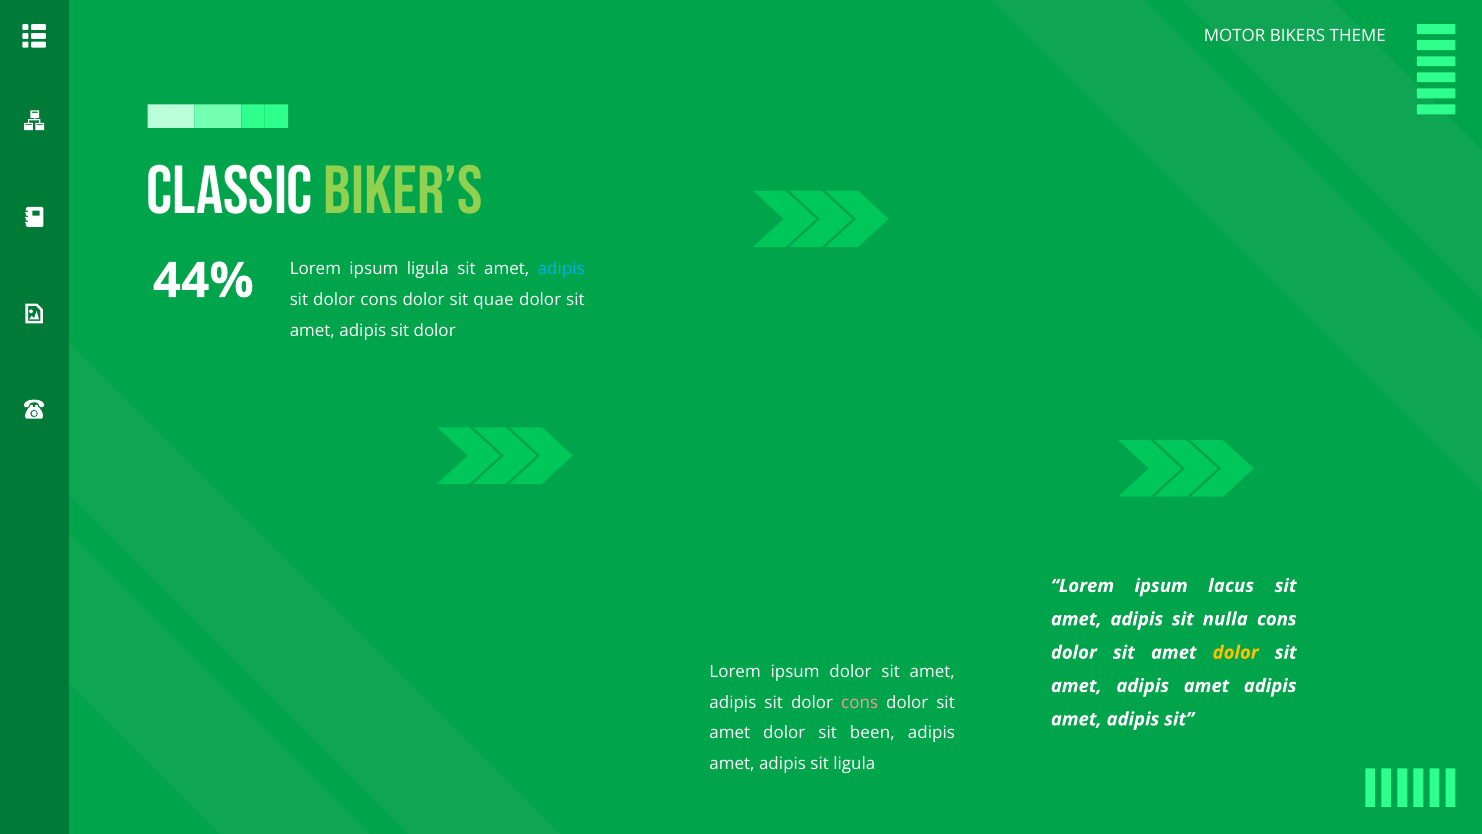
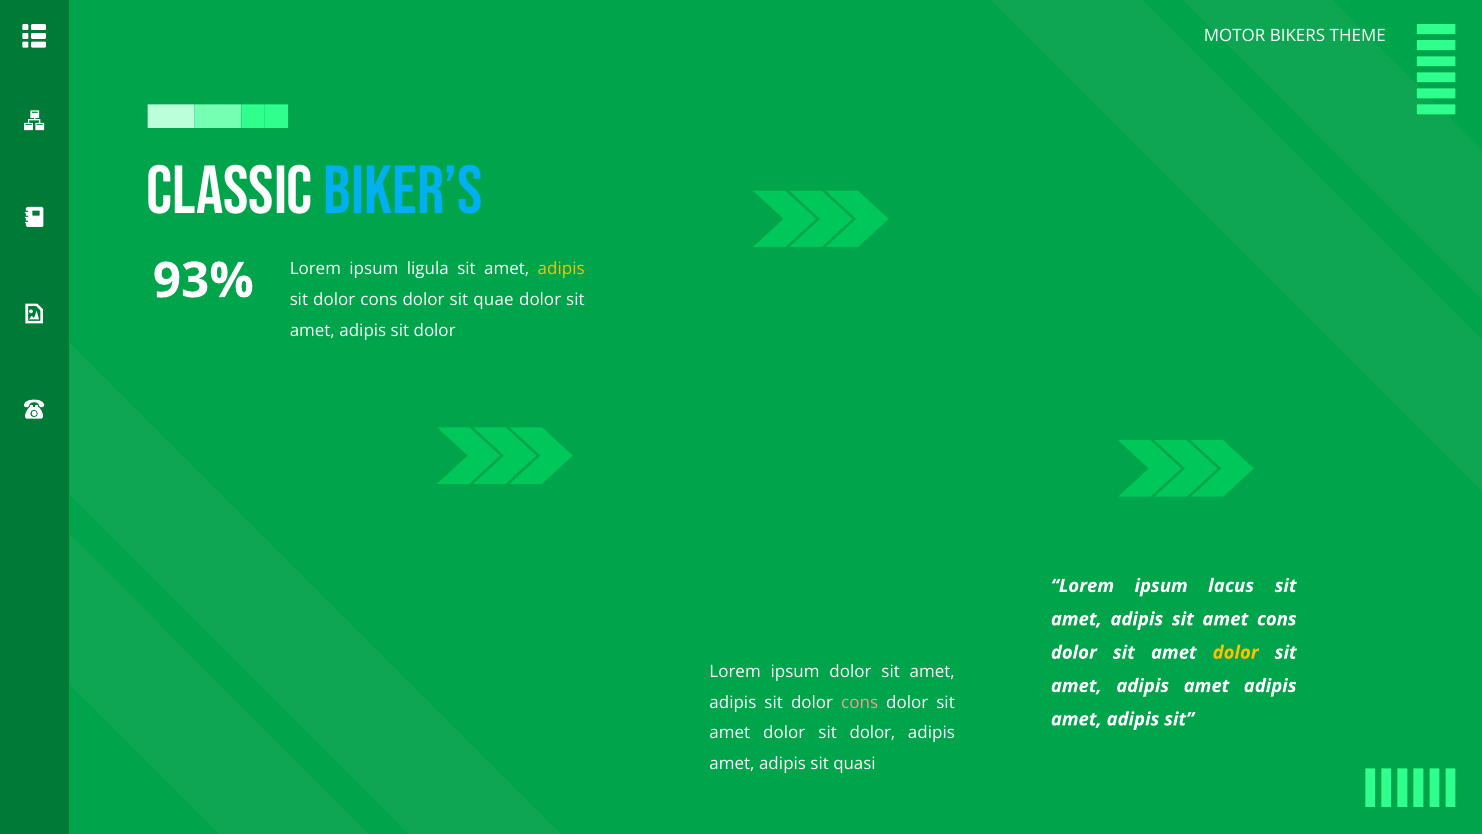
Biker’s colour: light green -> light blue (403, 191)
44%: 44% -> 93% (203, 281)
adipis colour: light blue -> yellow (561, 269)
adipis sit nulla: nulla -> amet (1225, 619)
dolor sit been: been -> dolor (872, 733)
sit ligula: ligula -> quasi (854, 763)
